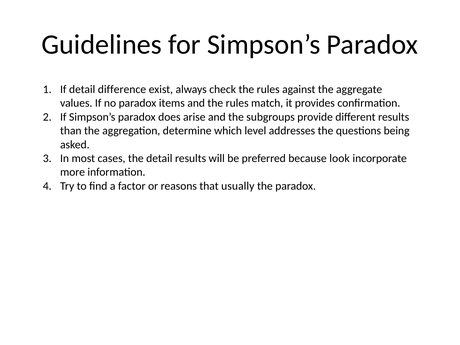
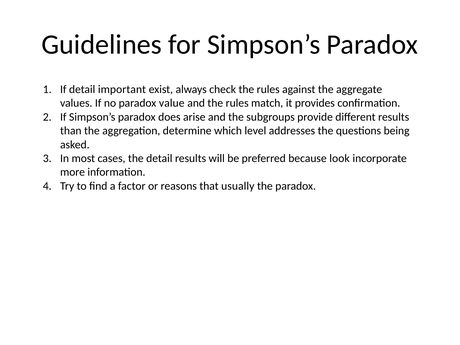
difference: difference -> important (122, 89)
items: items -> value (172, 103)
